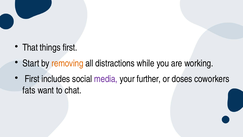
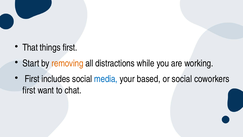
media colour: purple -> blue (106, 79)
further: further -> based (149, 79)
or doses: doses -> social (182, 79)
fats: fats -> first (29, 90)
